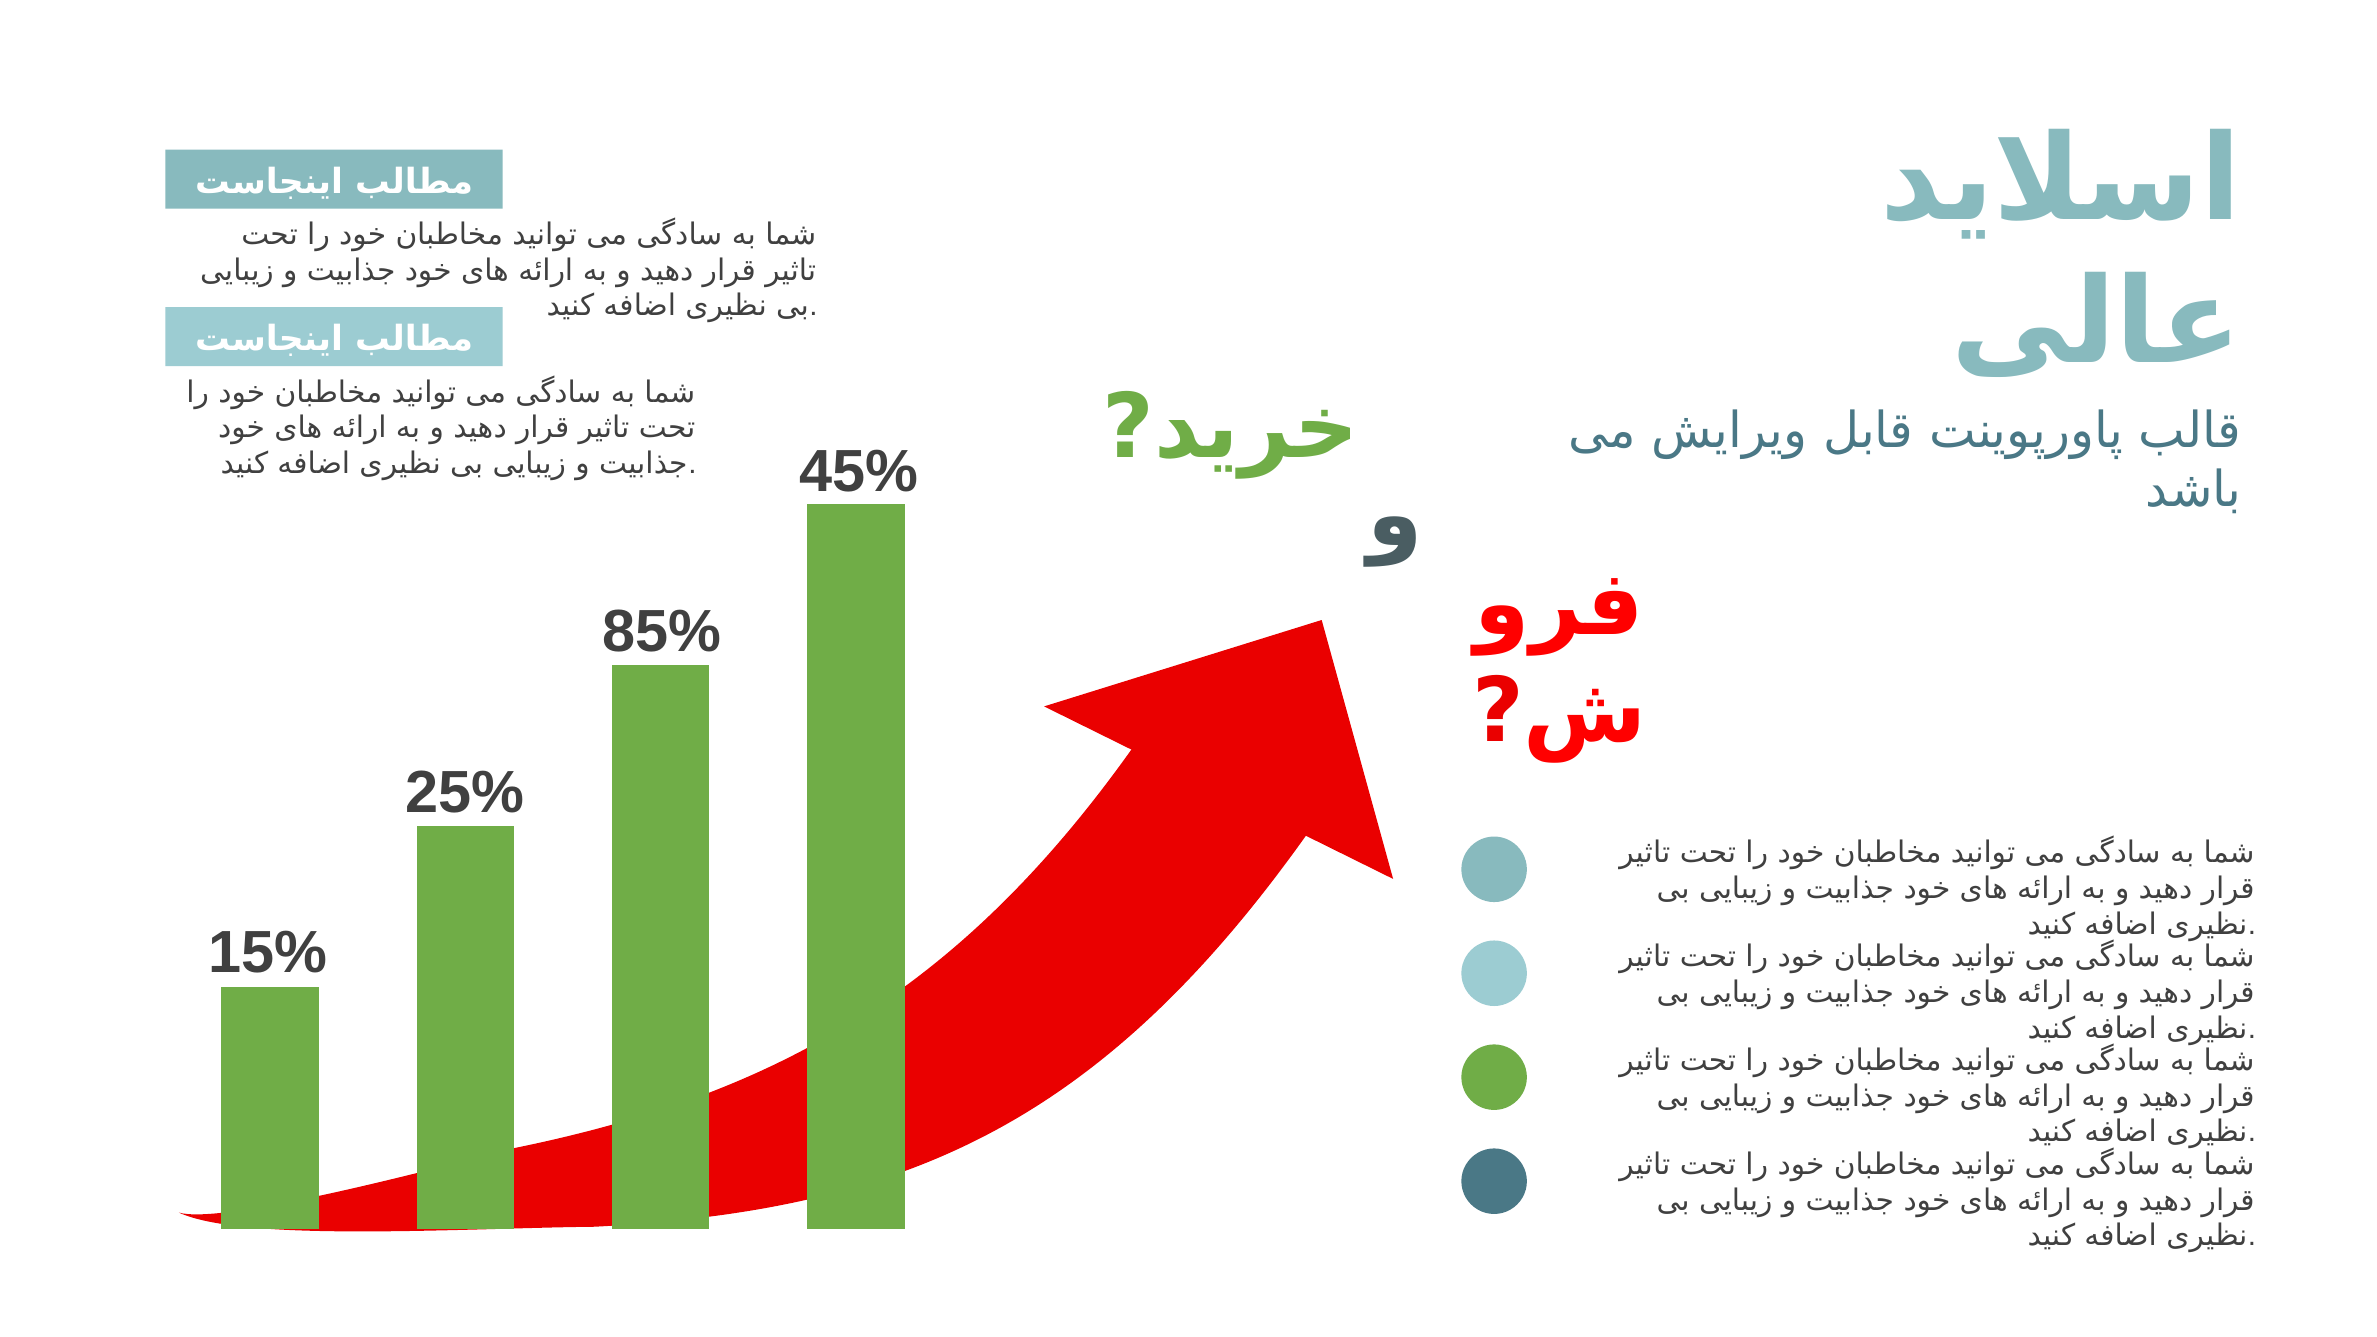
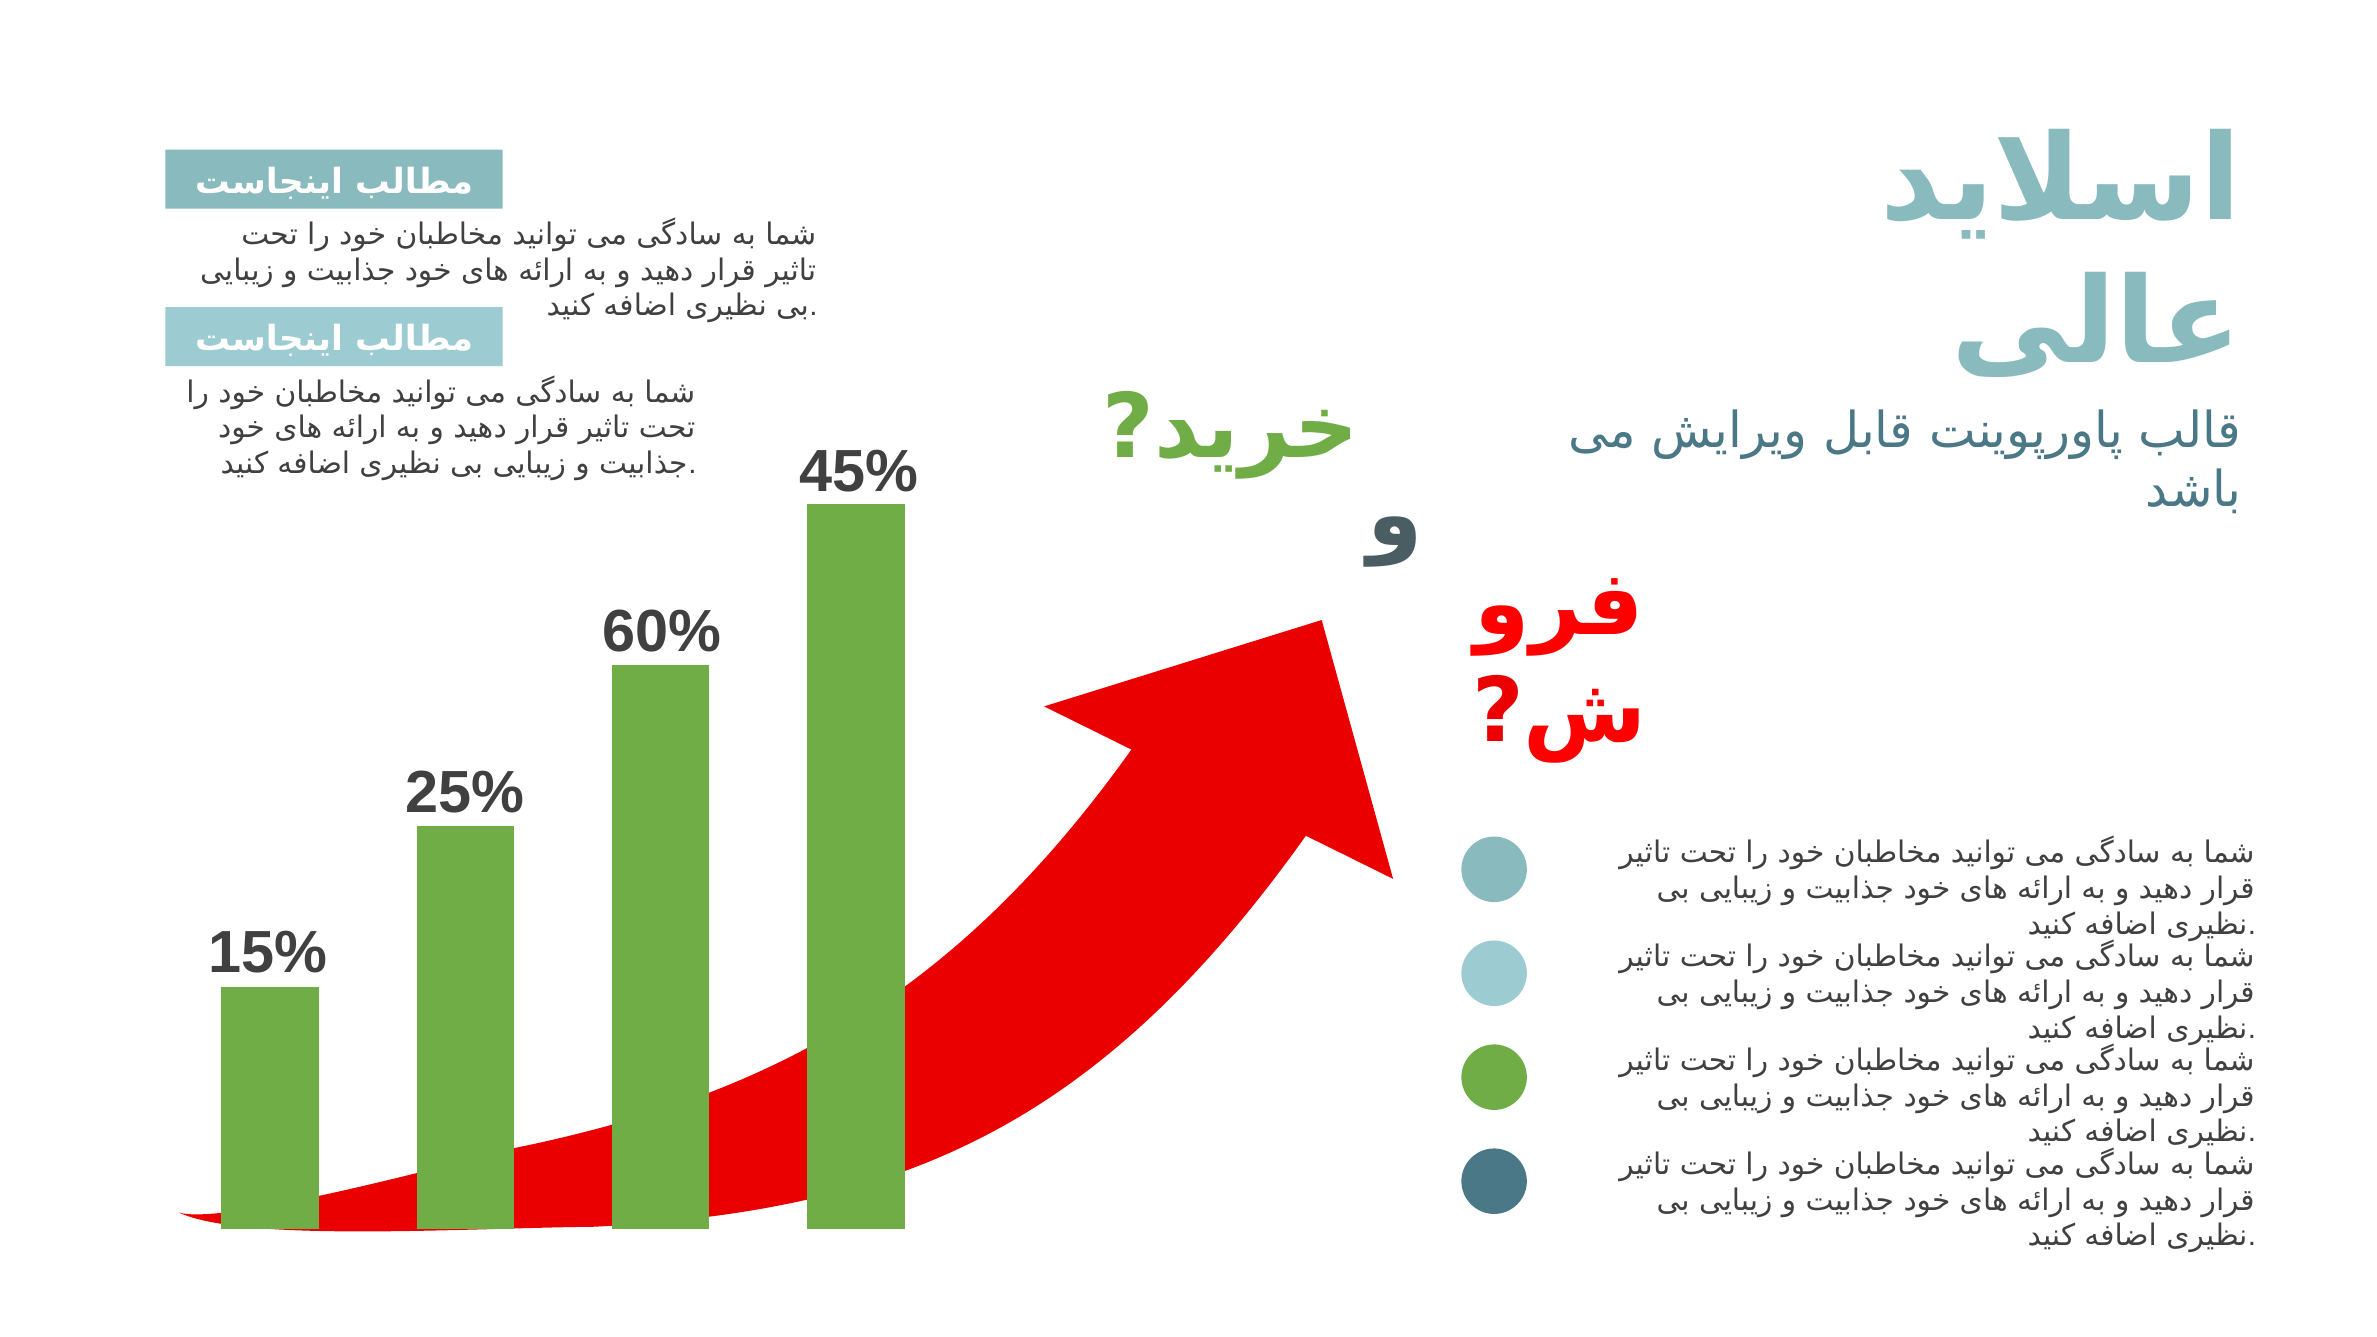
85%: 85% -> 60% (662, 632)
